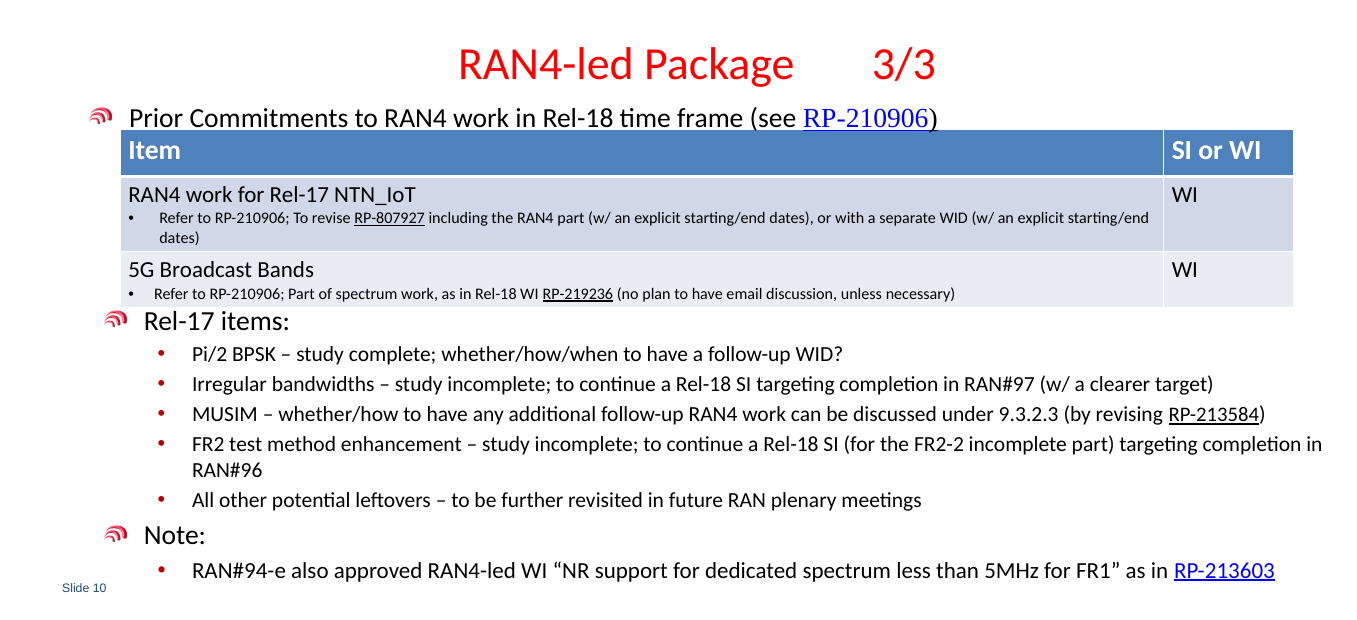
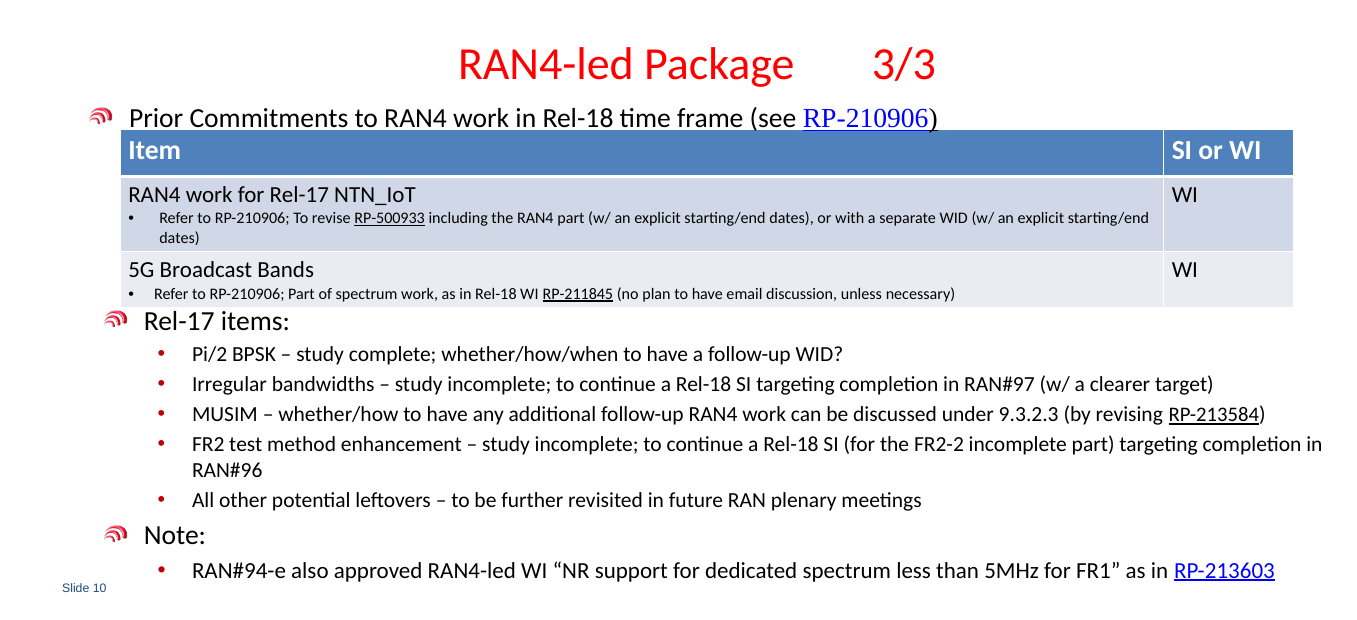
RP-807927: RP-807927 -> RP-500933 (390, 218)
RP-219236: RP-219236 -> RP-211845 (578, 294)
